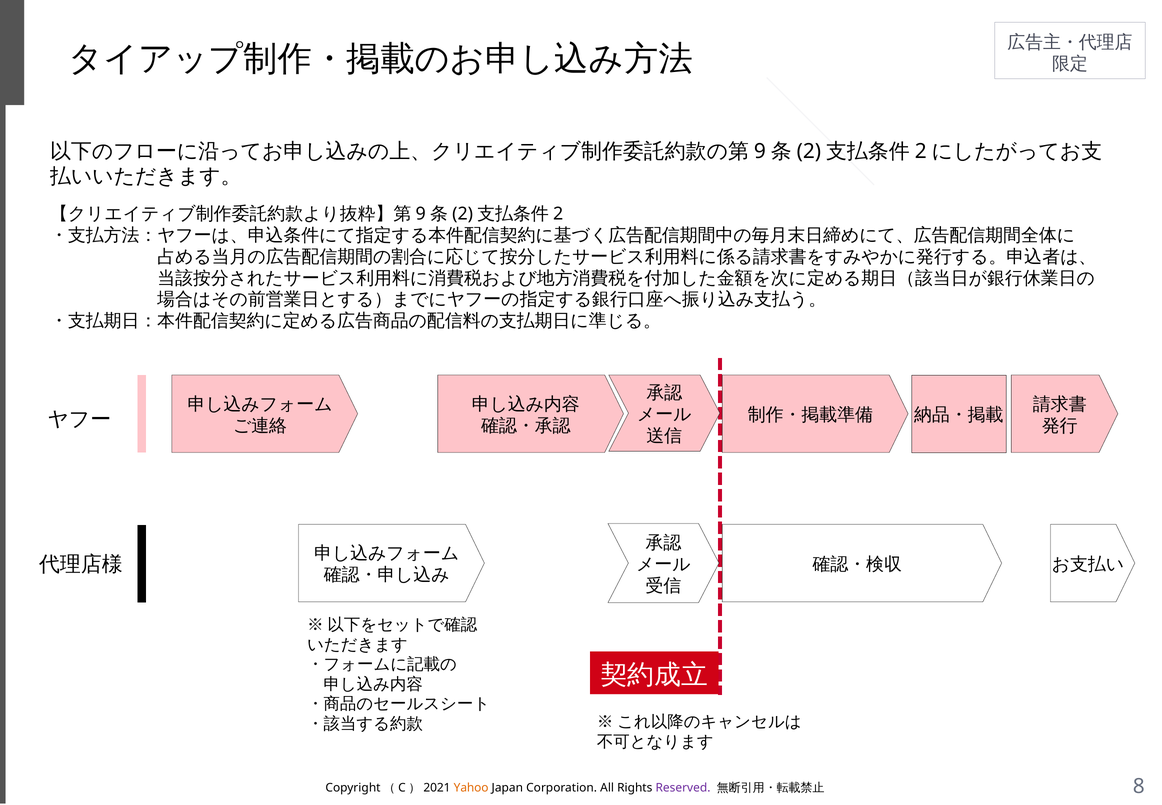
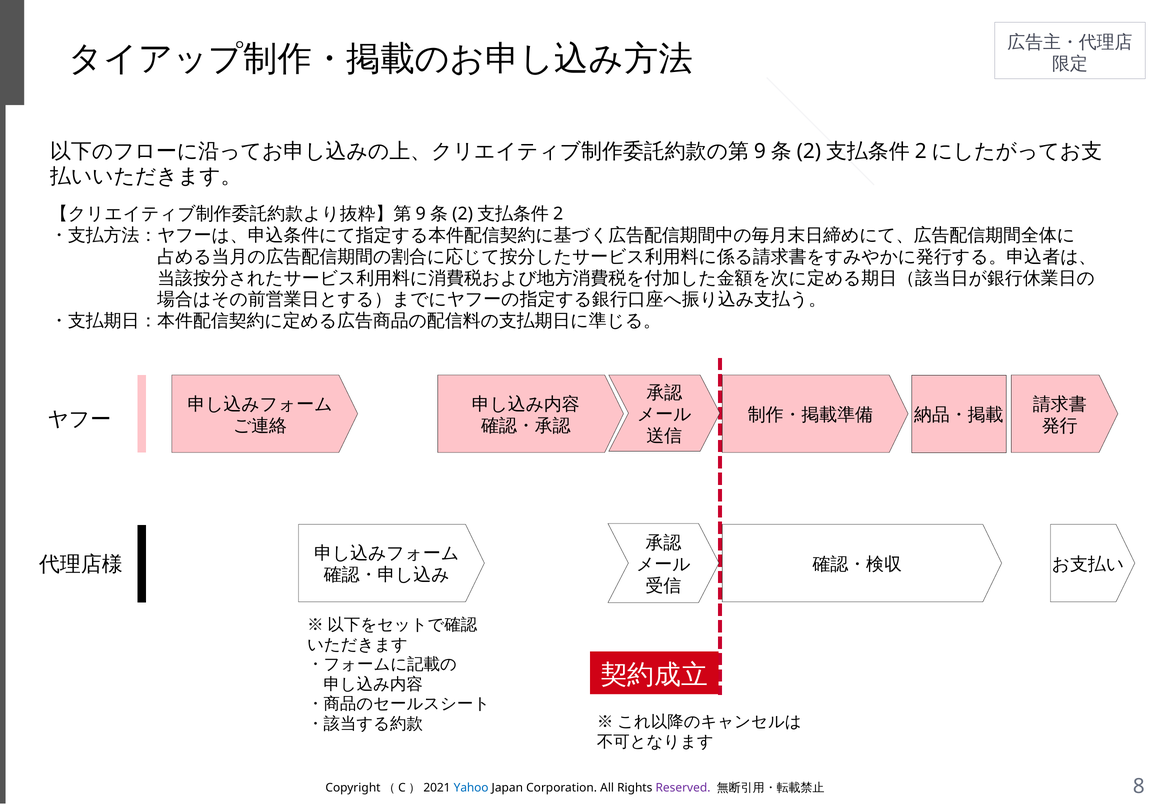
Yahoo colour: orange -> blue (471, 787)
